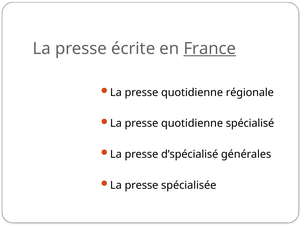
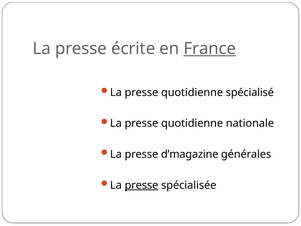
régionale: régionale -> spécialisé (250, 92)
spécialisé: spécialisé -> nationale (250, 123)
d’spécialisé: d’spécialisé -> d’magazine (190, 154)
presse underline: none -> present (141, 185)
